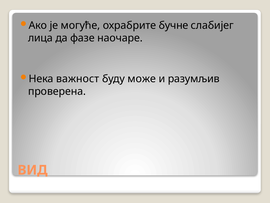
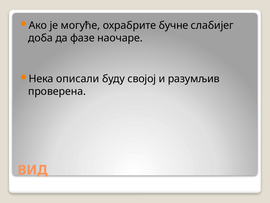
лица: лица -> доба (40, 38)
важност: важност -> описали (78, 79)
може: може -> својој (142, 79)
